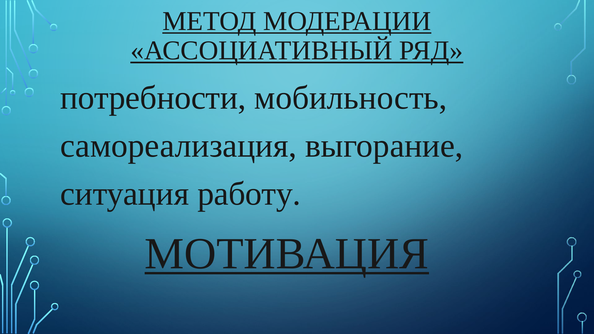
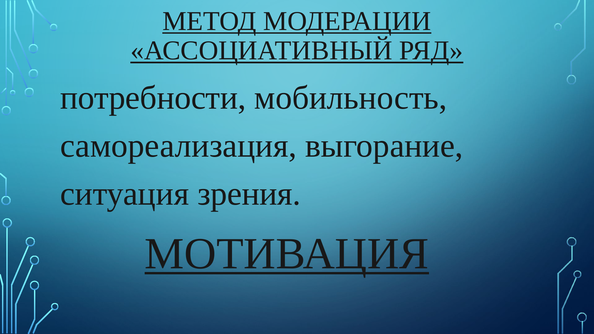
работу: работу -> зрения (249, 194)
